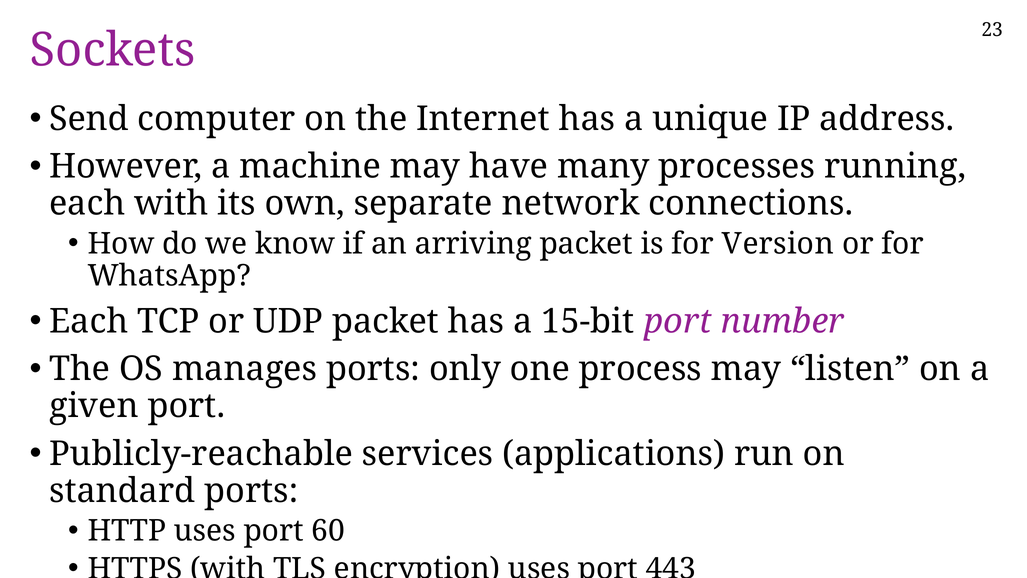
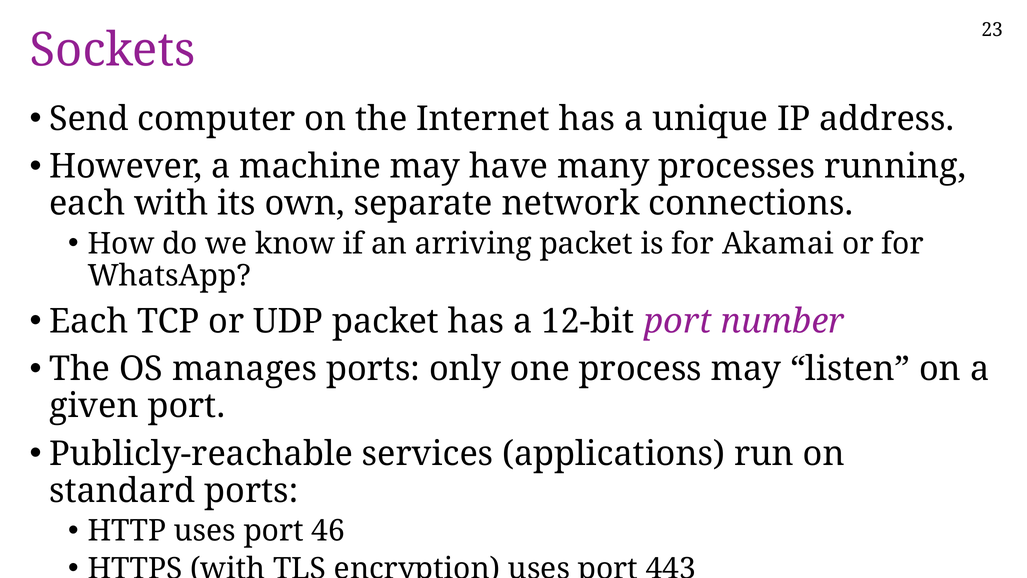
Version: Version -> Akamai (778, 244)
15-bit: 15-bit -> 12-bit (588, 321)
60: 60 -> 46 (328, 531)
